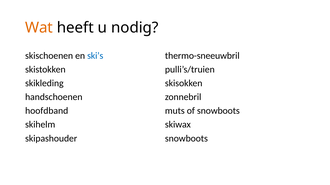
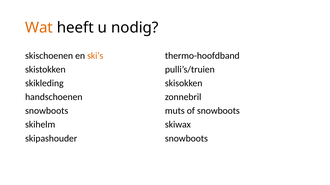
ski’s colour: blue -> orange (95, 56)
thermo-sneeuwbril: thermo-sneeuwbril -> thermo-hoofdband (202, 56)
hoofdband: hoofdband -> snowboots (47, 111)
